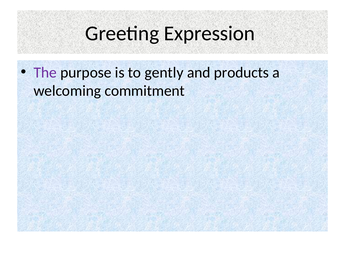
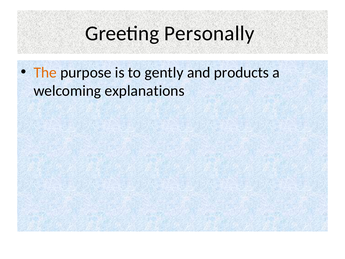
Expression: Expression -> Personally (209, 33)
The colour: purple -> orange (45, 72)
commitment: commitment -> explanations (145, 91)
